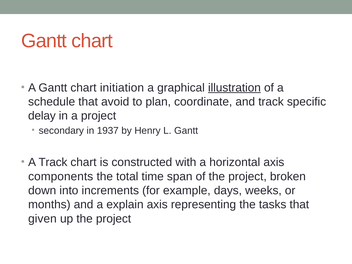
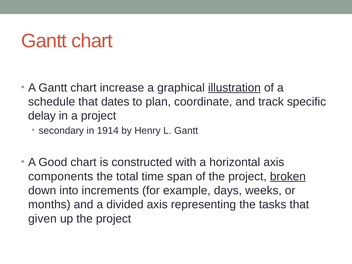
initiation: initiation -> increase (122, 88)
avoid: avoid -> dates (115, 102)
1937: 1937 -> 1914 (108, 131)
A Track: Track -> Good (53, 162)
broken underline: none -> present (288, 176)
explain: explain -> divided (125, 205)
